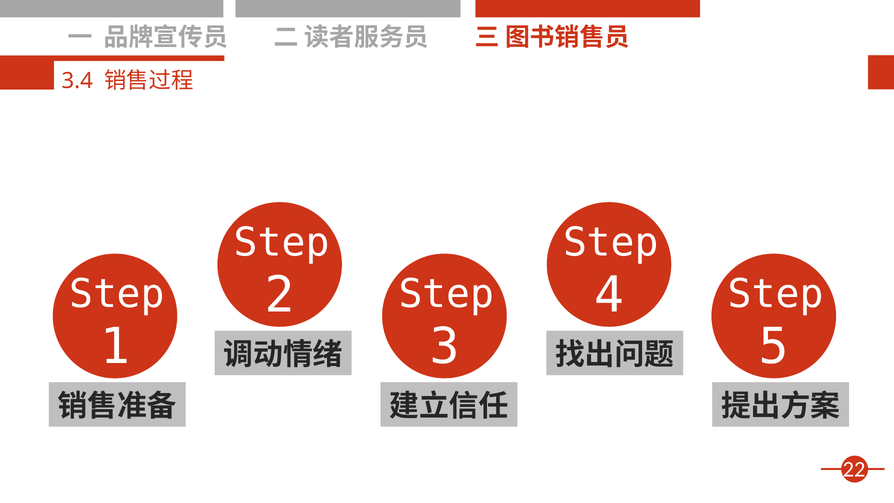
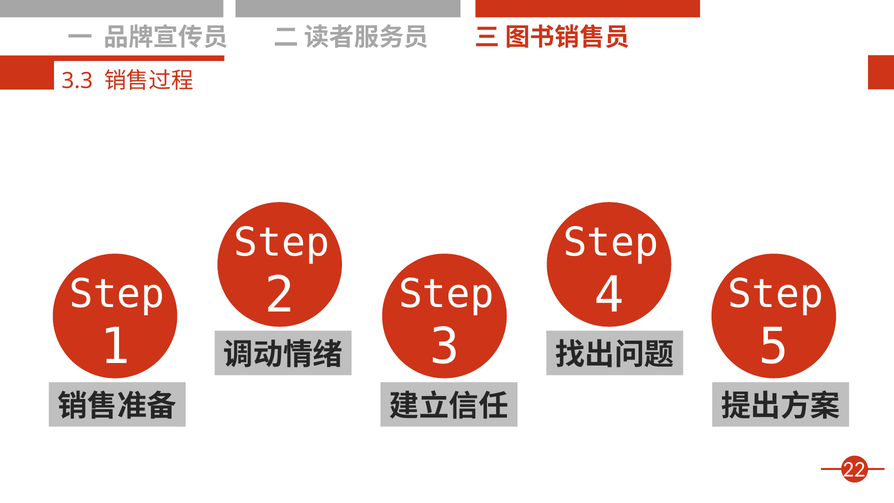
3.4: 3.4 -> 3.3 (77, 81)
